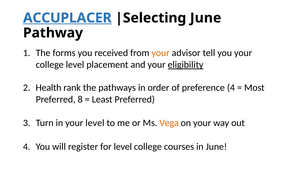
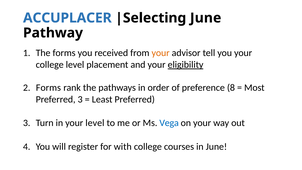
ACCUPLACER underline: present -> none (67, 18)
Health: Health -> Forms (48, 88)
preference 4: 4 -> 8 (231, 88)
8: 8 -> 3 (80, 99)
Vega colour: orange -> blue (169, 123)
for level: level -> with (123, 147)
